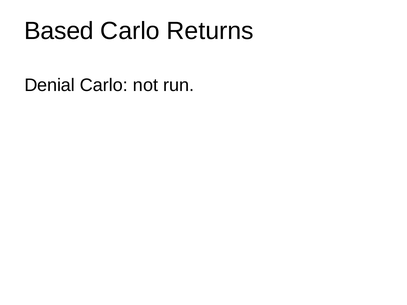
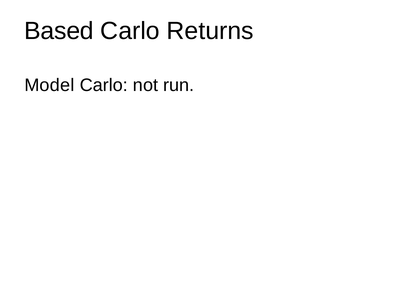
Denial: Denial -> Model (49, 85)
